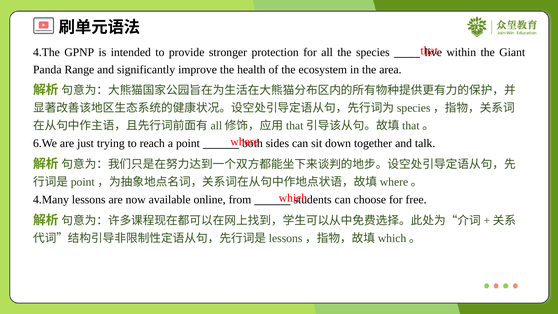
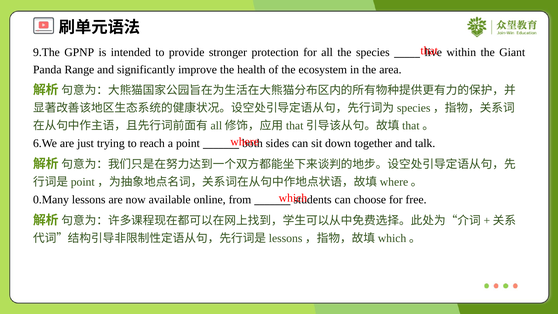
4.The: 4.The -> 9.The (46, 52)
4.Many: 4.Many -> 0.Many (51, 200)
